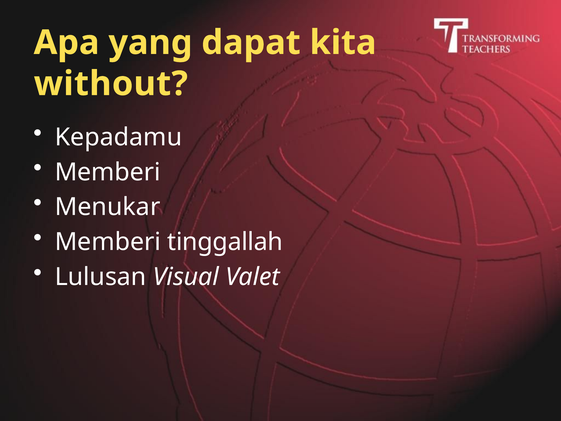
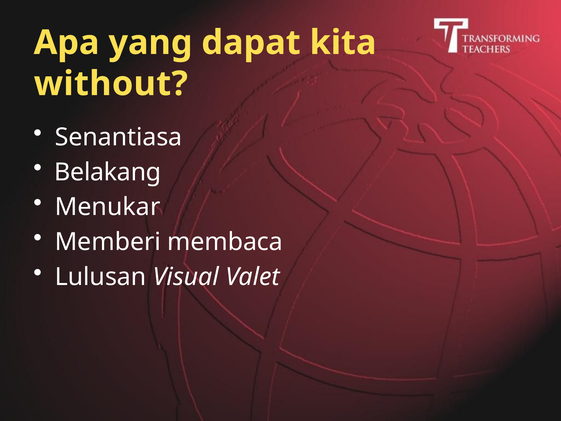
Kepadamu: Kepadamu -> Senantiasa (118, 137)
Memberi: Memberi -> Belakang (108, 172)
tinggallah: tinggallah -> membaca (225, 242)
